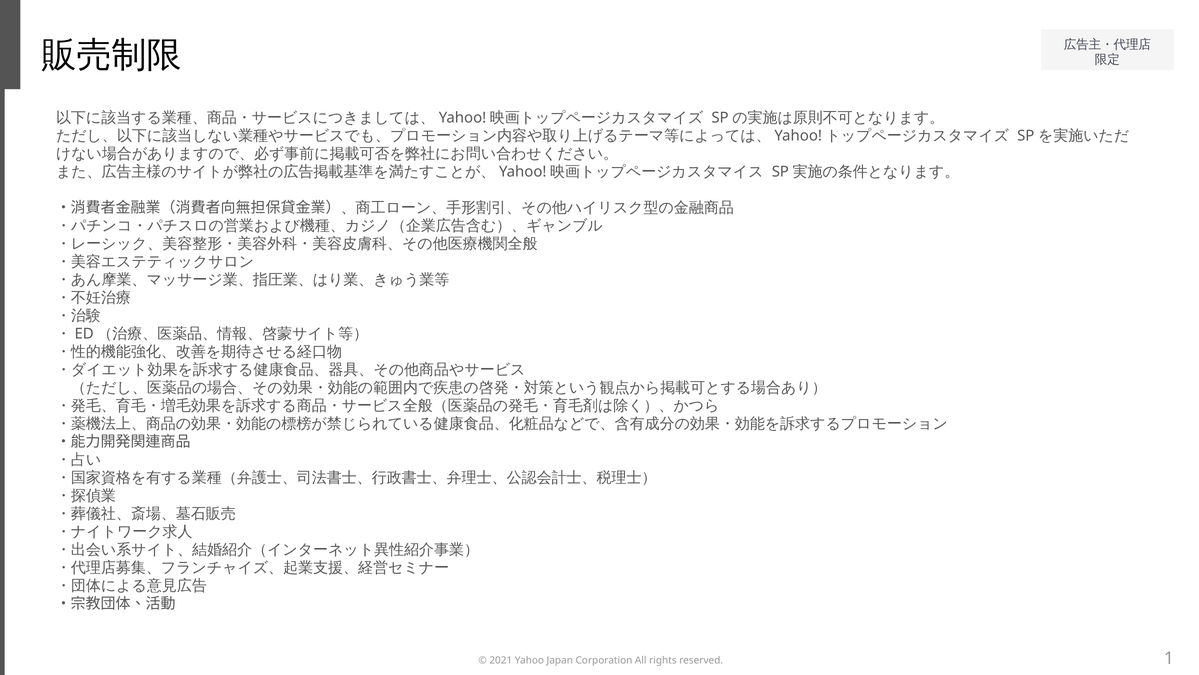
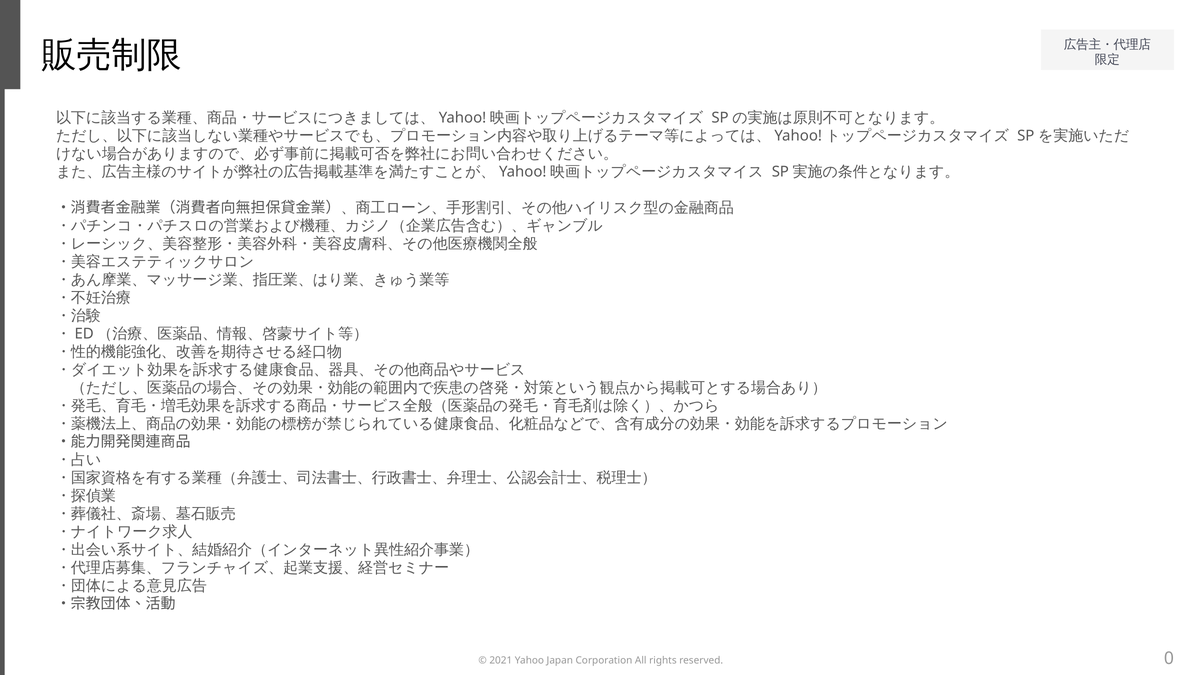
1: 1 -> 0 (1169, 658)
